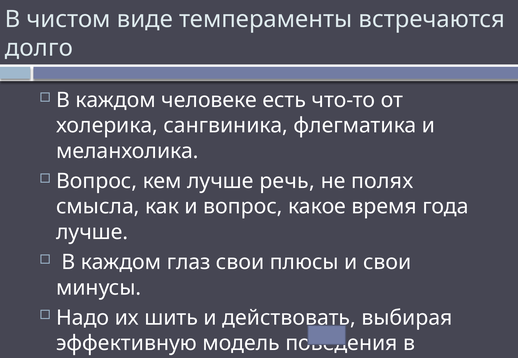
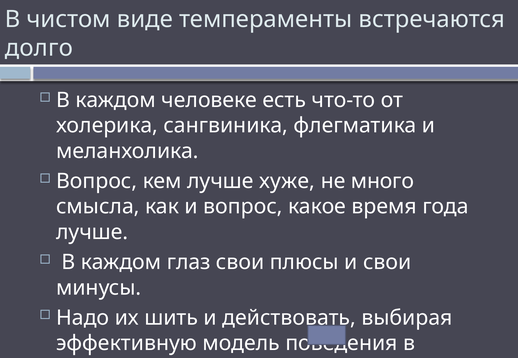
речь: речь -> хуже (287, 181)
полях: полях -> много (382, 181)
